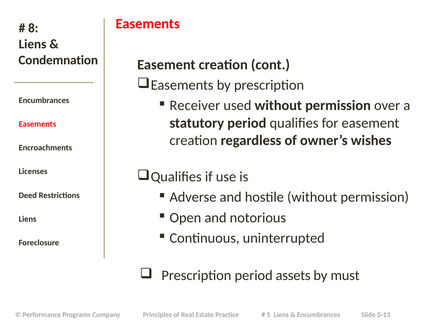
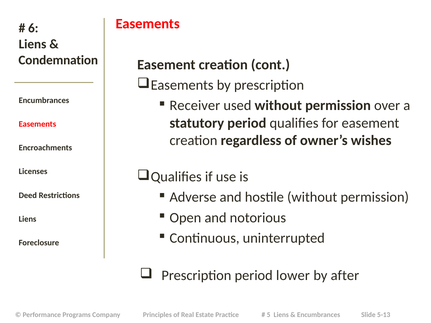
8: 8 -> 6 (33, 28)
assets: assets -> lower (293, 276)
must: must -> after (345, 276)
